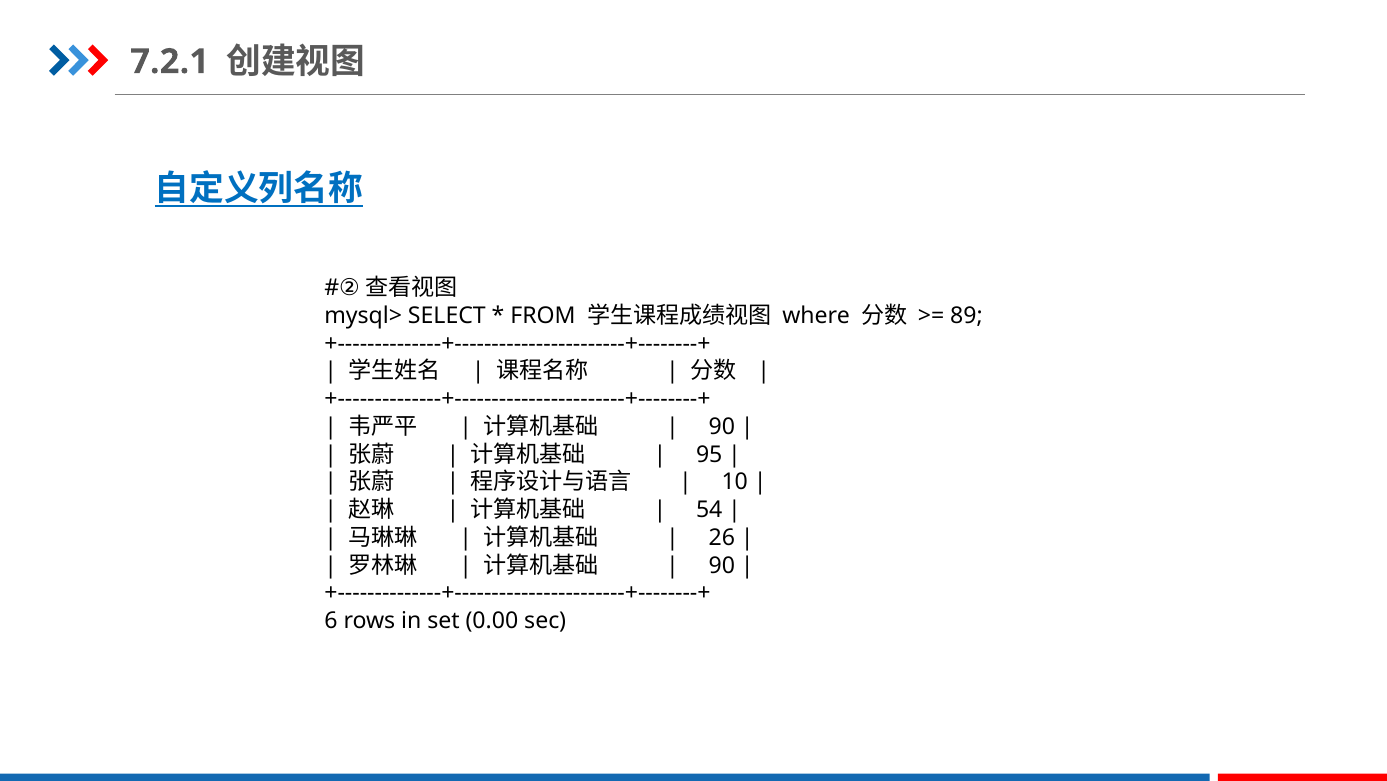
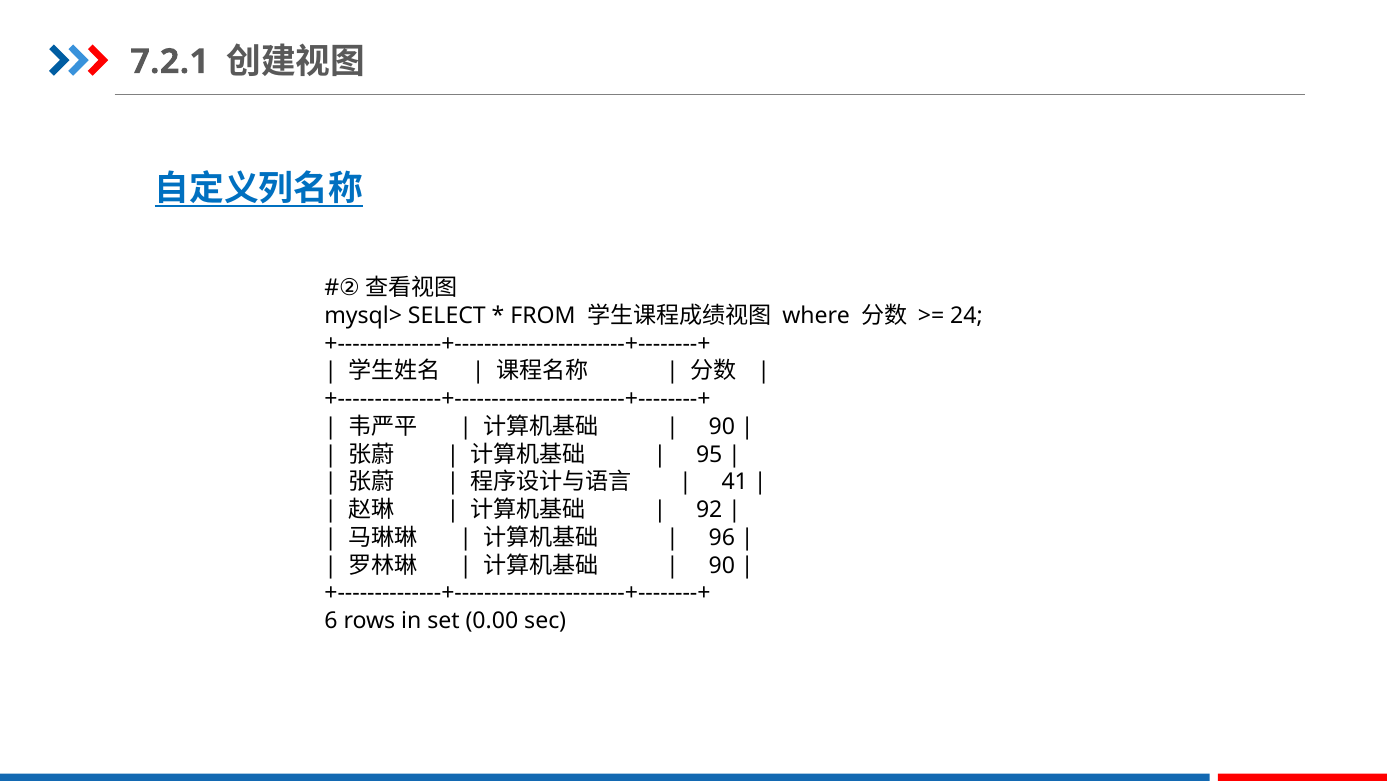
89: 89 -> 24 (966, 316)
10: 10 -> 41 (735, 482)
54: 54 -> 92 (709, 510)
26: 26 -> 96 (722, 537)
